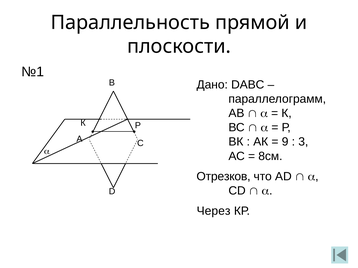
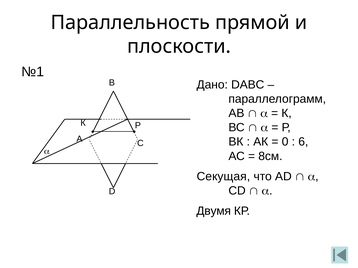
9: 9 -> 0 (285, 142)
3: 3 -> 6 (303, 142)
Отрезков: Отрезков -> Секущая (223, 177)
Через: Через -> Двумя (214, 211)
